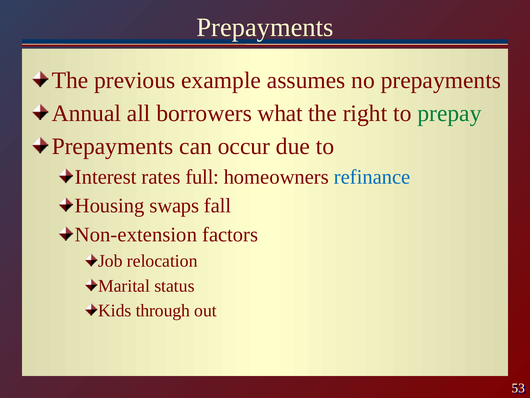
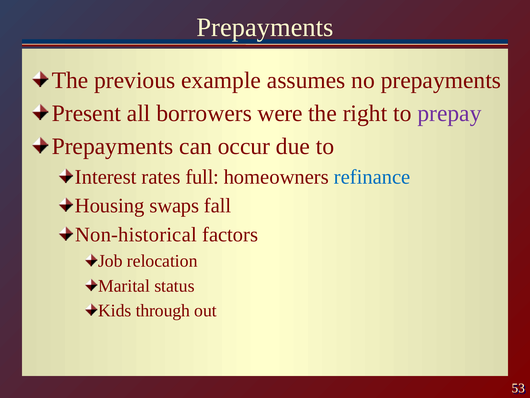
Annual: Annual -> Present (86, 113)
what: what -> were (280, 113)
prepay colour: green -> purple (449, 113)
Non-extension: Non-extension -> Non-historical (136, 234)
